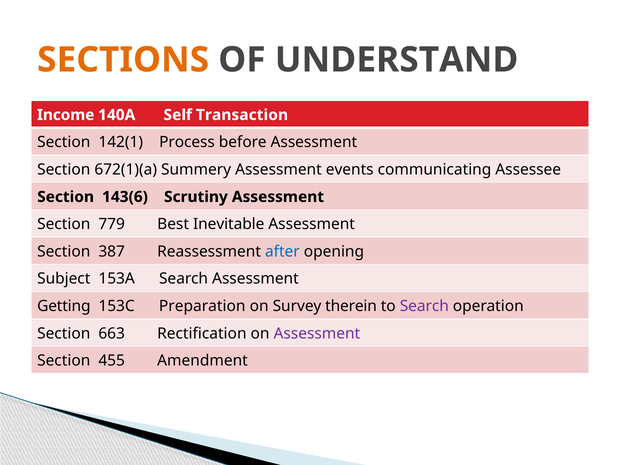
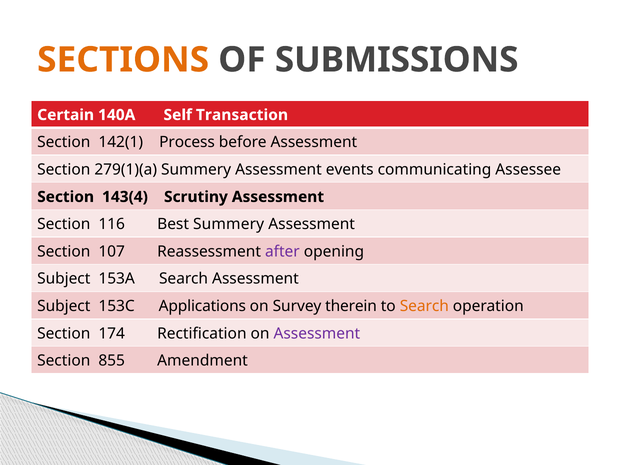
UNDERSTAND: UNDERSTAND -> SUBMISSIONS (397, 60)
Income: Income -> Certain (66, 115)
672(1)(a: 672(1)(a -> 279(1)(a (126, 170)
143(6: 143(6 -> 143(4 (125, 197)
779: 779 -> 116 (112, 224)
Best Inevitable: Inevitable -> Summery (229, 224)
387: 387 -> 107 (112, 252)
after colour: blue -> purple (282, 252)
Getting: Getting -> Subject (64, 306)
Preparation: Preparation -> Applications (202, 306)
Search colour: purple -> orange (424, 306)
663: 663 -> 174 (112, 333)
455: 455 -> 855 (112, 361)
